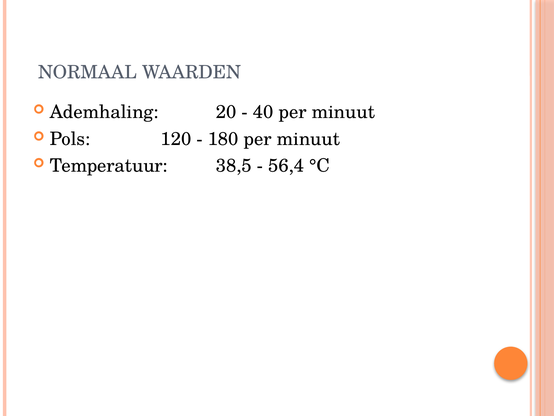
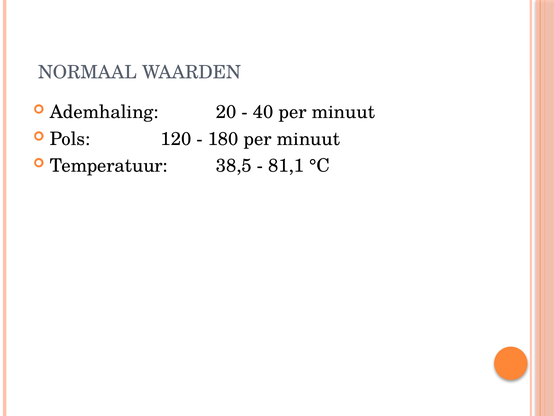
56,4: 56,4 -> 81,1 (286, 166)
